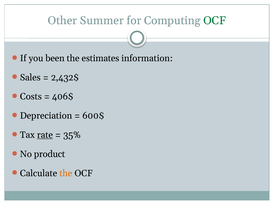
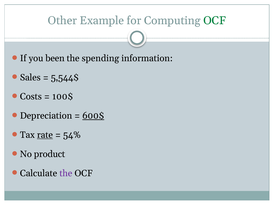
Summer: Summer -> Example (102, 21)
estimates: estimates -> spending (100, 58)
2,432$: 2,432$ -> 5,544$ (65, 78)
406$: 406$ -> 100$ (63, 97)
600$ underline: none -> present (93, 116)
35%: 35% -> 54% (72, 135)
the colour: orange -> purple (66, 174)
